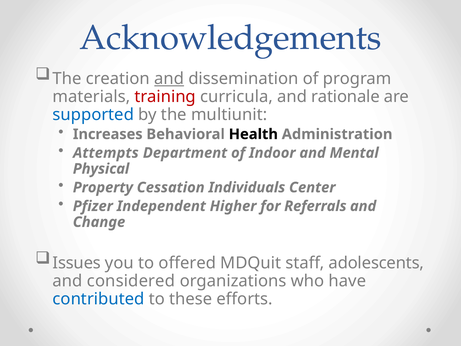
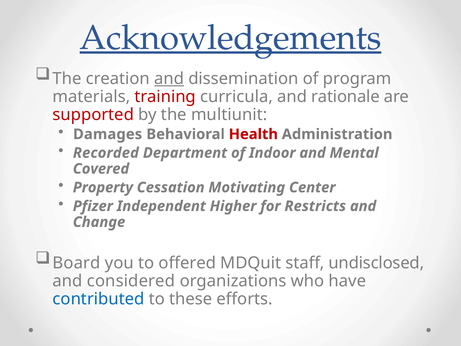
Acknowledgements underline: none -> present (231, 38)
supported colour: blue -> red (93, 115)
Increases: Increases -> Damages (108, 134)
Health colour: black -> red (253, 134)
Attempts: Attempts -> Recorded (106, 153)
Physical: Physical -> Covered (101, 169)
Individuals: Individuals -> Motivating (247, 187)
Referrals: Referrals -> Restricts (315, 206)
Issues: Issues -> Board (77, 263)
adolescents: adolescents -> undisclosed (376, 263)
